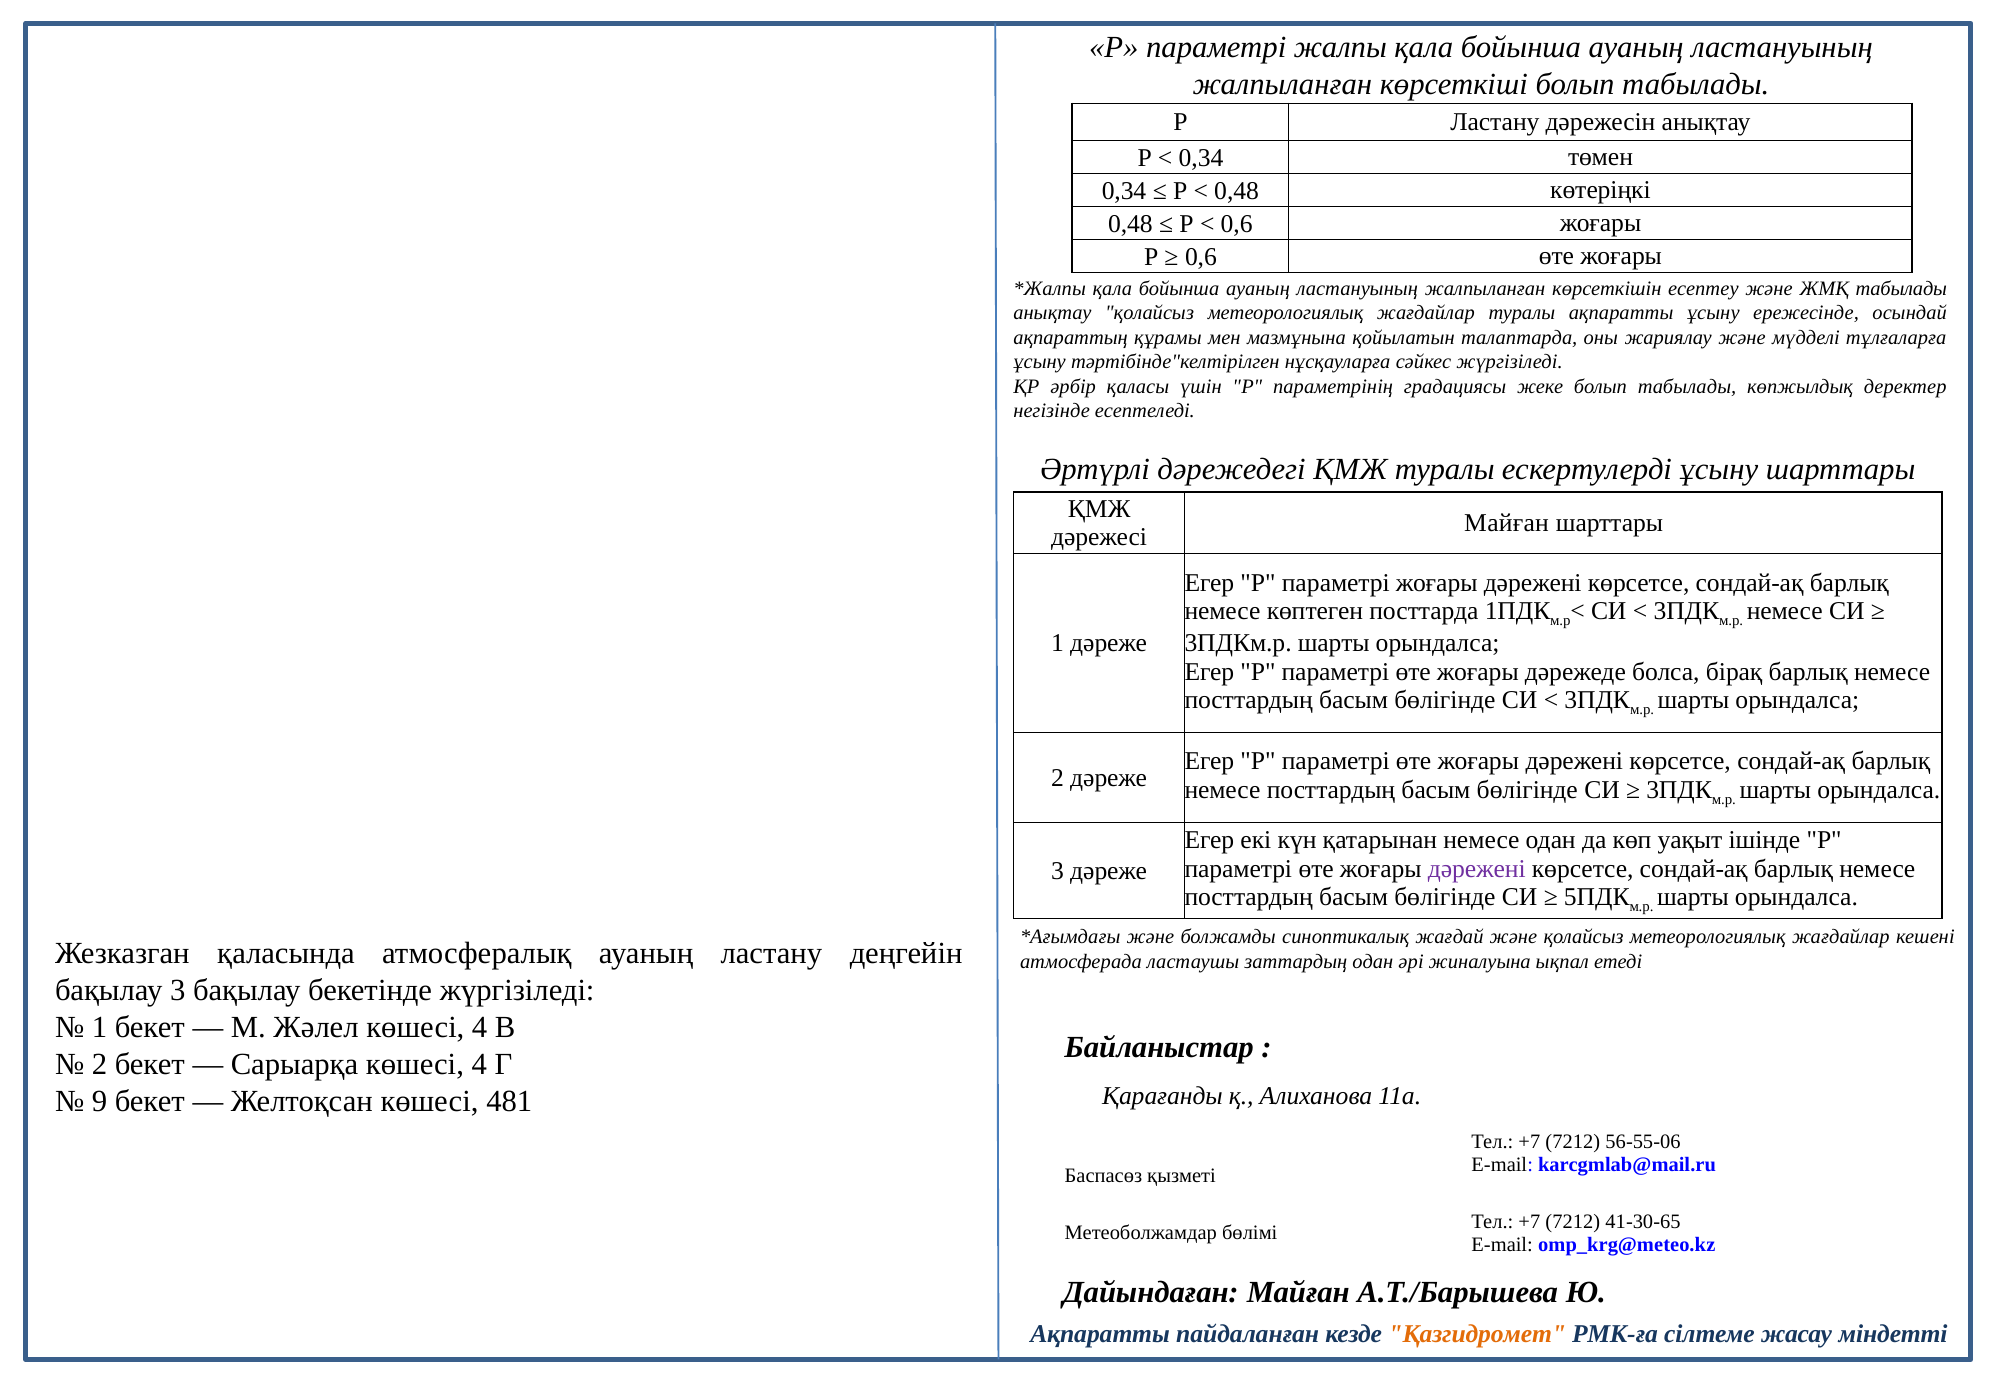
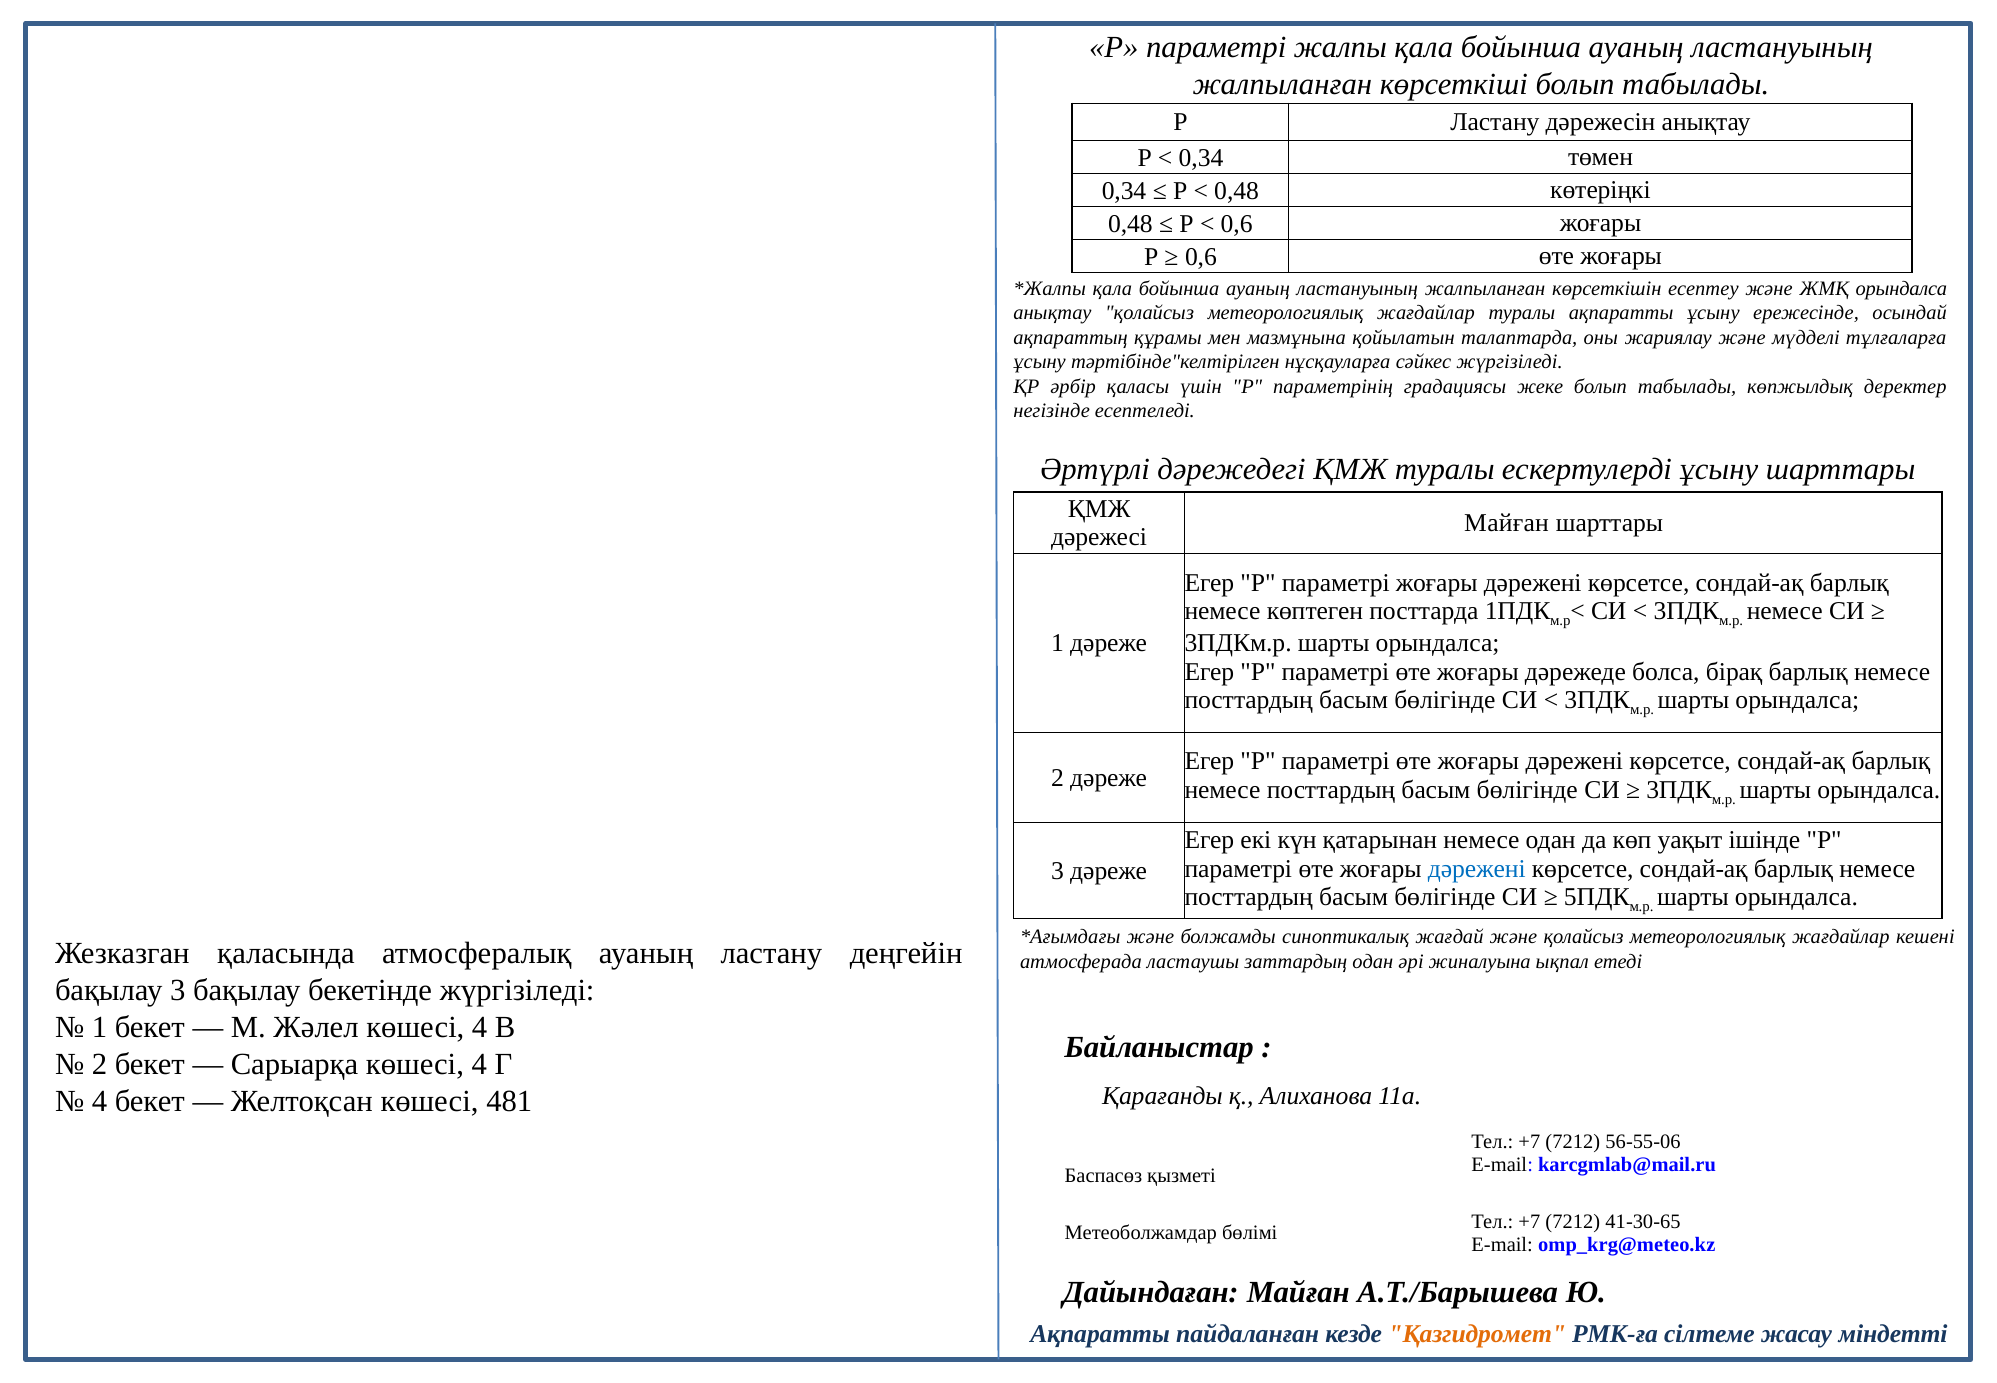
ЖМҚ табылады: табылады -> орындалса (1901, 288)
дәрежені colour: purple -> blue (1477, 868)
9: 9 -> 4 (100, 1101)
